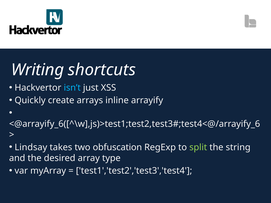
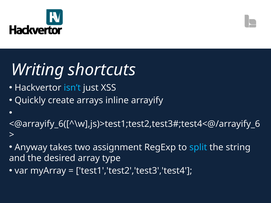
Lindsay: Lindsay -> Anyway (31, 147)
obfuscation: obfuscation -> assignment (117, 147)
split colour: light green -> light blue (198, 147)
